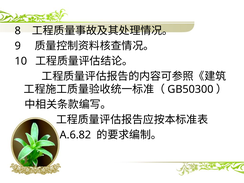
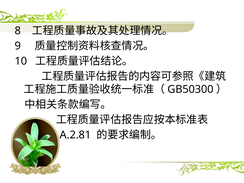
A.6.82: A.6.82 -> A.2.81 (75, 135)
